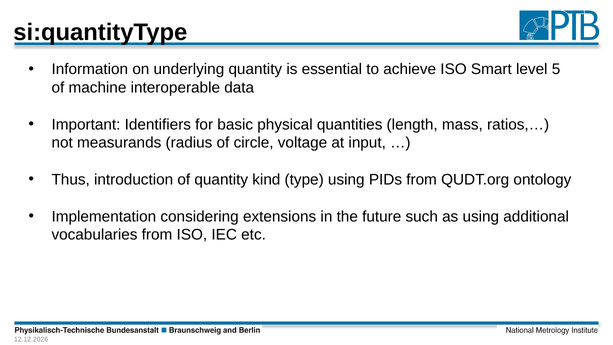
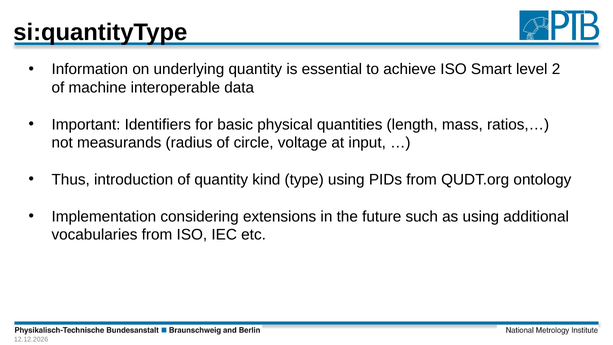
5: 5 -> 2 (556, 69)
